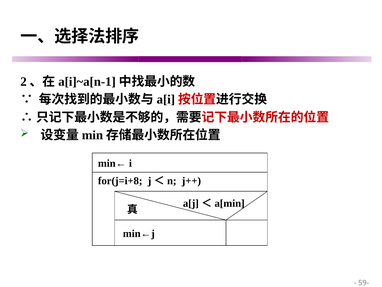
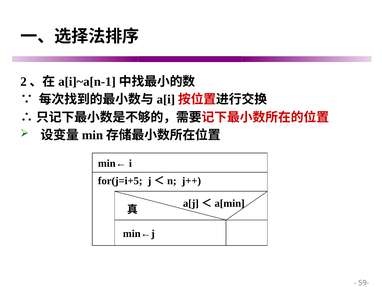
for(j=i+8: for(j=i+8 -> for(j=i+5 (120, 181)
